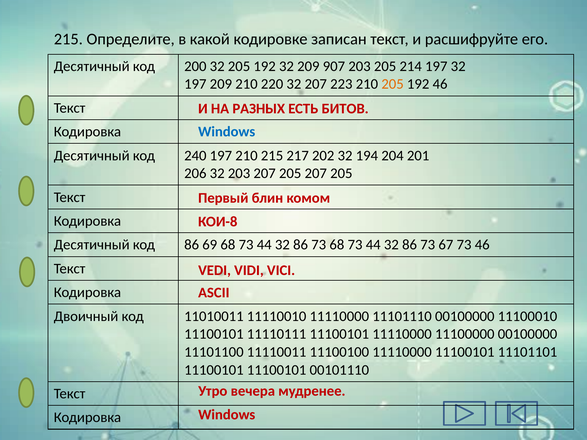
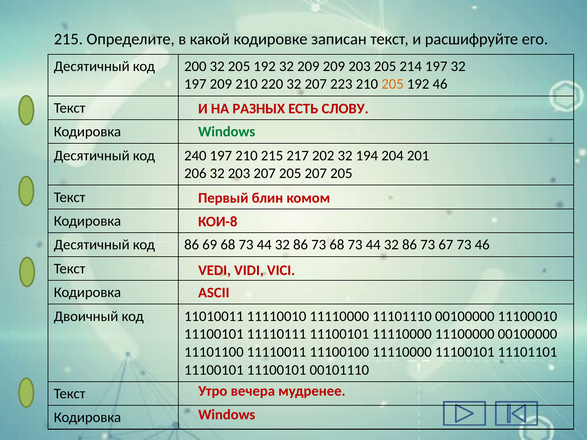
209 907: 907 -> 209 (334, 66)
БИТОВ: БИТОВ -> СЛОВУ (345, 109)
Windows colour: blue -> green (227, 132)
